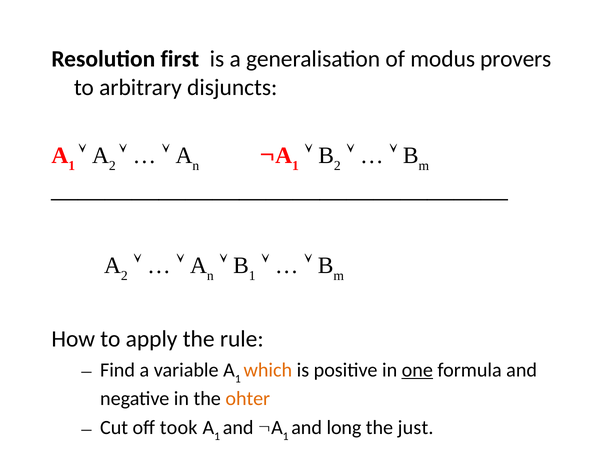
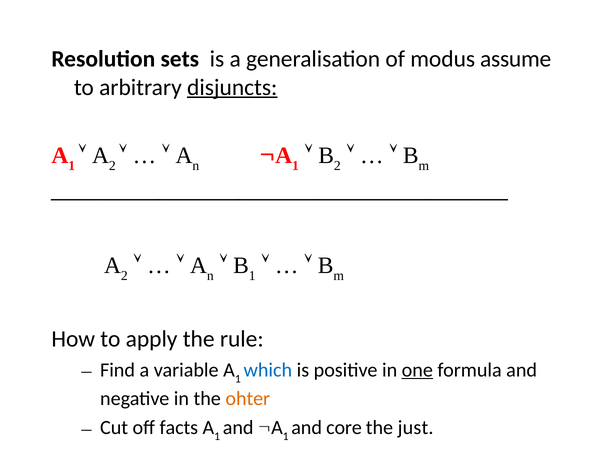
first: first -> sets (180, 59)
provers: provers -> assume (516, 59)
disjuncts underline: none -> present (232, 87)
which colour: orange -> blue (268, 370)
took: took -> facts (179, 428)
long: long -> core (344, 428)
